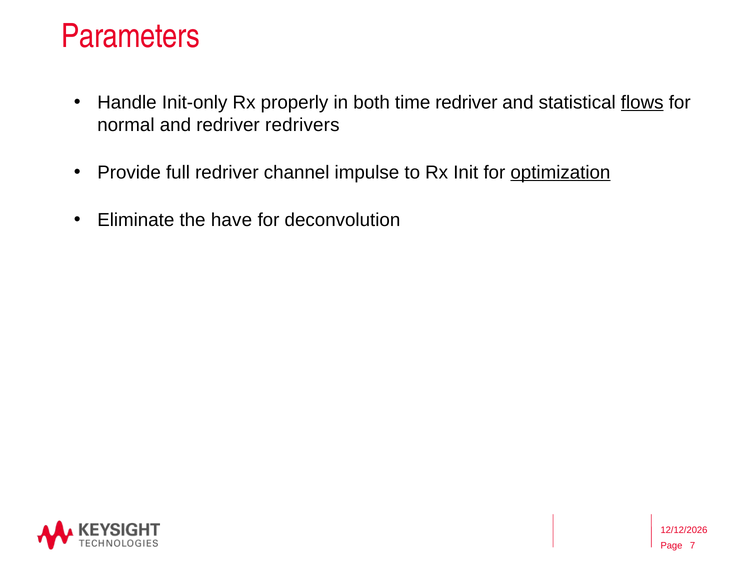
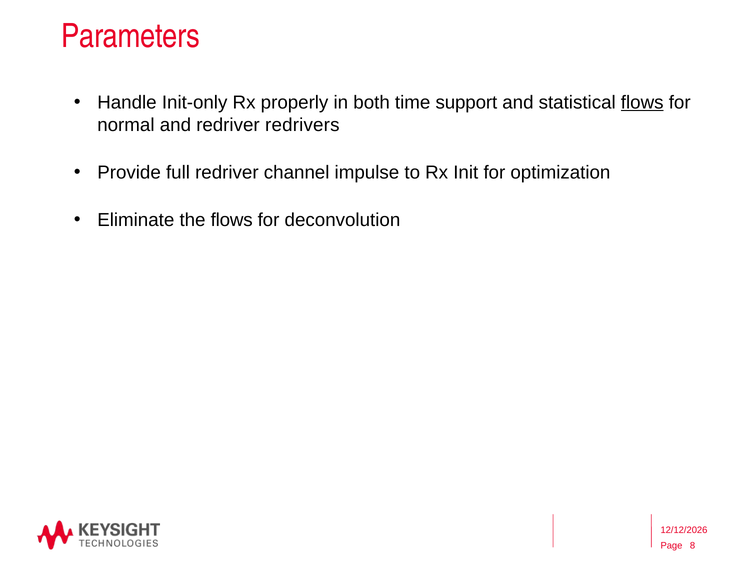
time redriver: redriver -> support (466, 102)
optimization underline: present -> none (560, 172)
the have: have -> flows (232, 220)
7: 7 -> 8 (693, 545)
